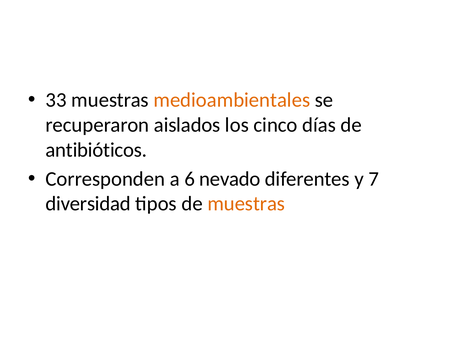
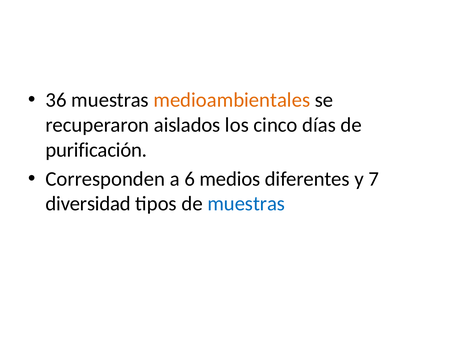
33: 33 -> 36 (56, 100)
antibióticos: antibióticos -> purificación (96, 150)
nevado: nevado -> medios (230, 179)
muestras colour: orange -> blue (246, 204)
